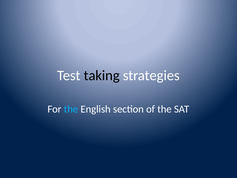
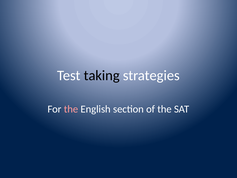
the colour: light blue -> pink (71, 109)
